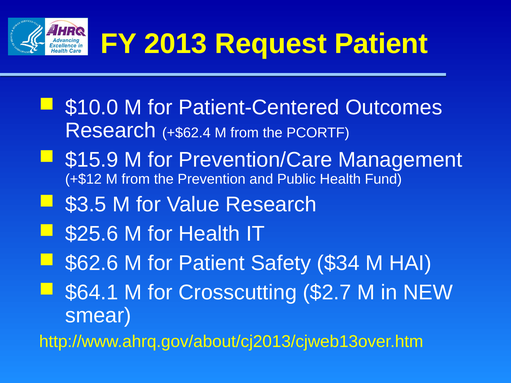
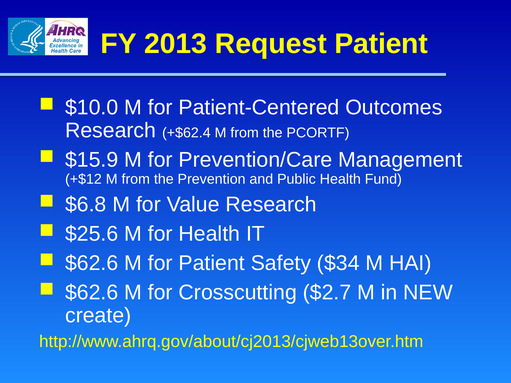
$3.5: $3.5 -> $6.8 (86, 205)
$64.1: $64.1 -> $62.6 (92, 293)
smear: smear -> create (98, 316)
